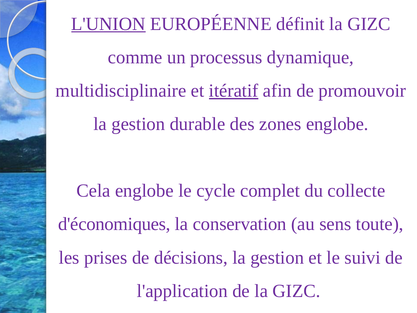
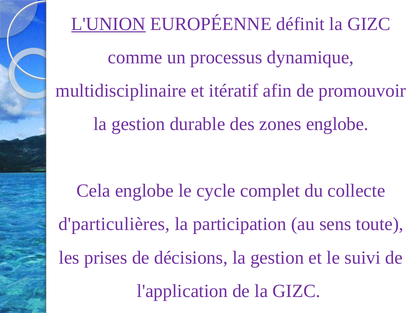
itératif underline: present -> none (234, 91)
d'économiques: d'économiques -> d'particulières (114, 224)
conservation: conservation -> participation (240, 224)
